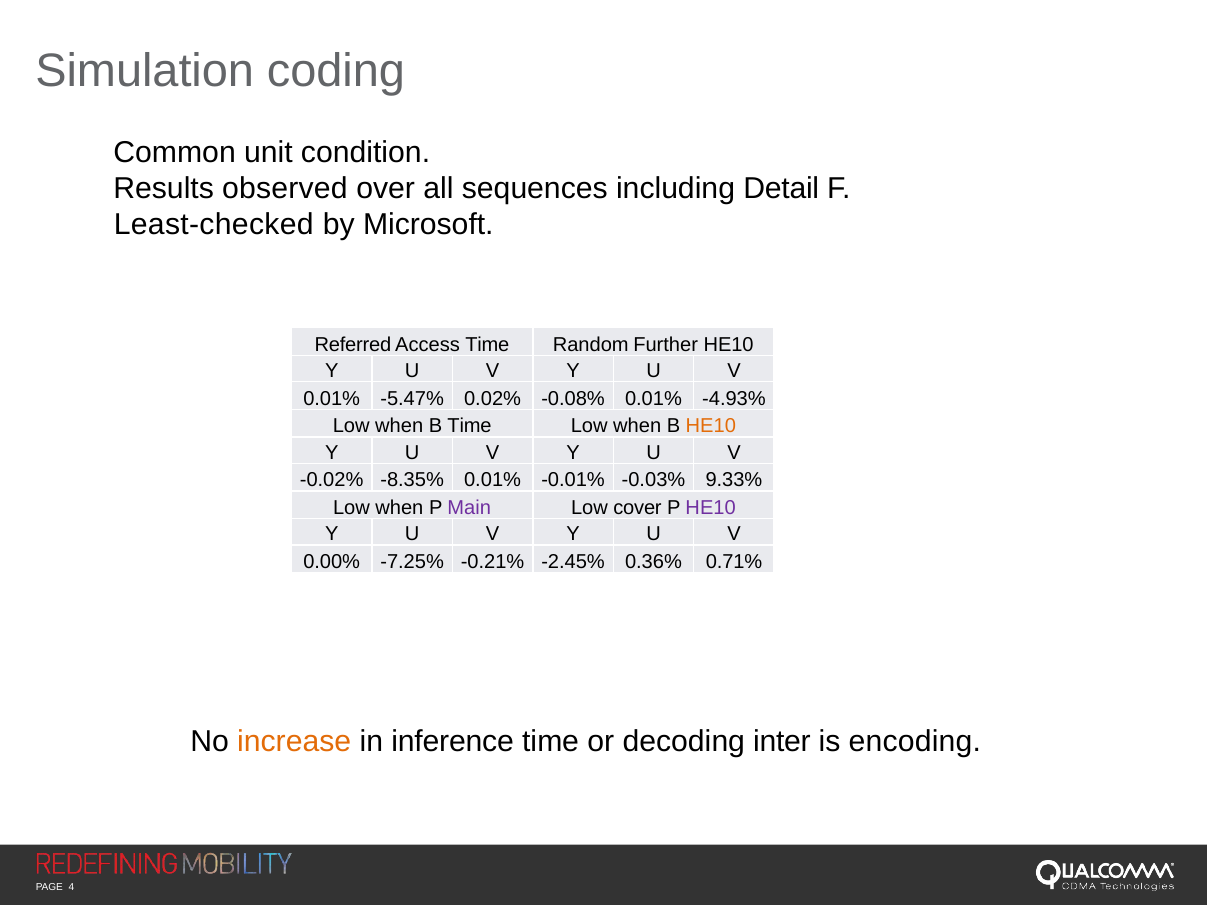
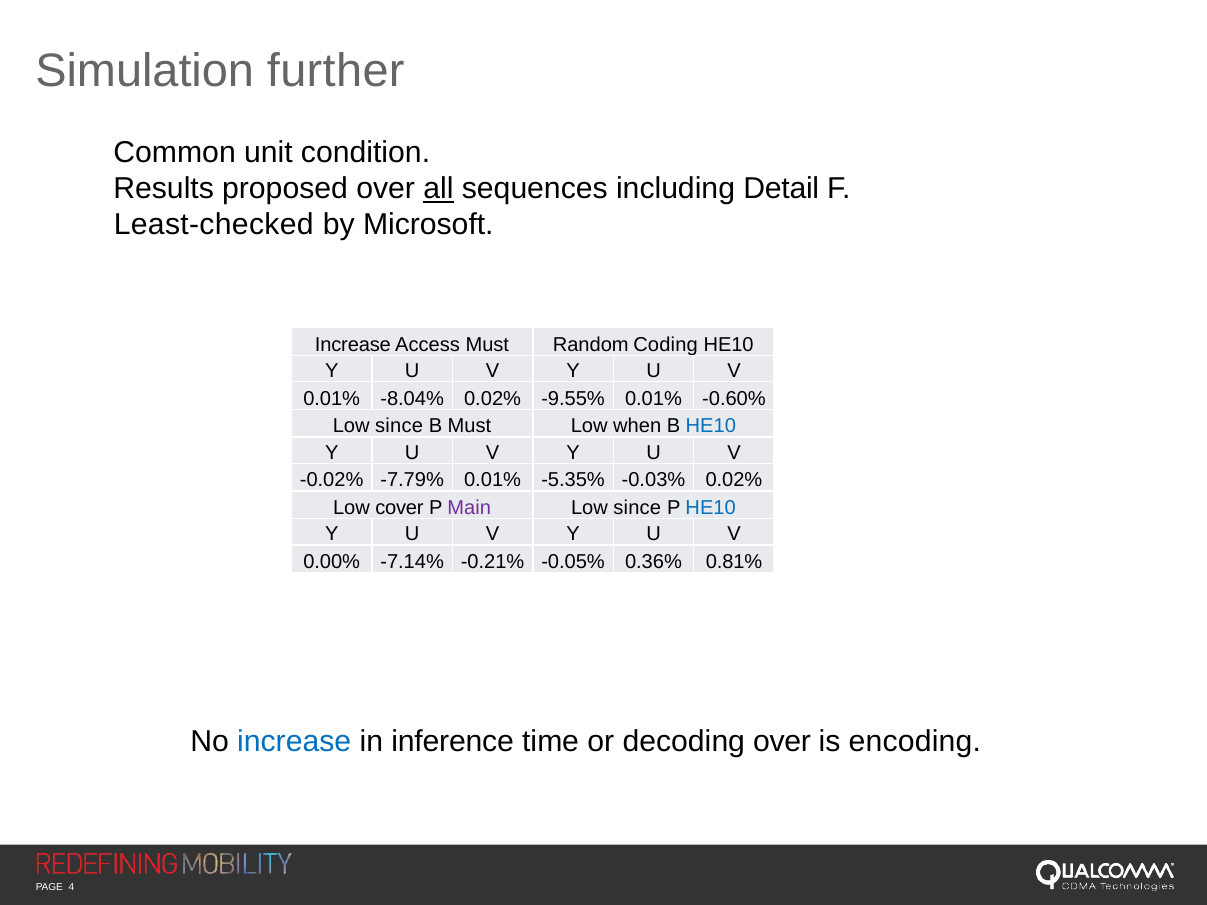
coding: coding -> further (336, 71)
observed: observed -> proposed (285, 189)
all underline: none -> present (438, 189)
Referred: Referred -> Increase (353, 345)
Access Time: Time -> Must (487, 345)
Further: Further -> Coding (666, 345)
-5.47%: -5.47% -> -8.04% (412, 399)
-0.08%: -0.08% -> -9.55% (573, 399)
-4.93%: -4.93% -> -0.60% (734, 399)
when: when -> since (399, 426)
B Time: Time -> Must (469, 426)
HE10 colour: orange -> blue (711, 426)
-8.35%: -8.35% -> -7.79% (412, 480)
-0.01%: -0.01% -> -5.35% (573, 480)
-0.03% 9.33%: 9.33% -> 0.02% (734, 480)
when: when -> cover (399, 508)
cover: cover -> since (637, 508)
HE10 colour: purple -> blue (711, 508)
-7.25%: -7.25% -> -7.14% (412, 562)
-2.45%: -2.45% -> -0.05% (573, 562)
0.71%: 0.71% -> 0.81% (734, 562)
increase colour: orange -> blue (294, 742)
decoding inter: inter -> over (782, 742)
